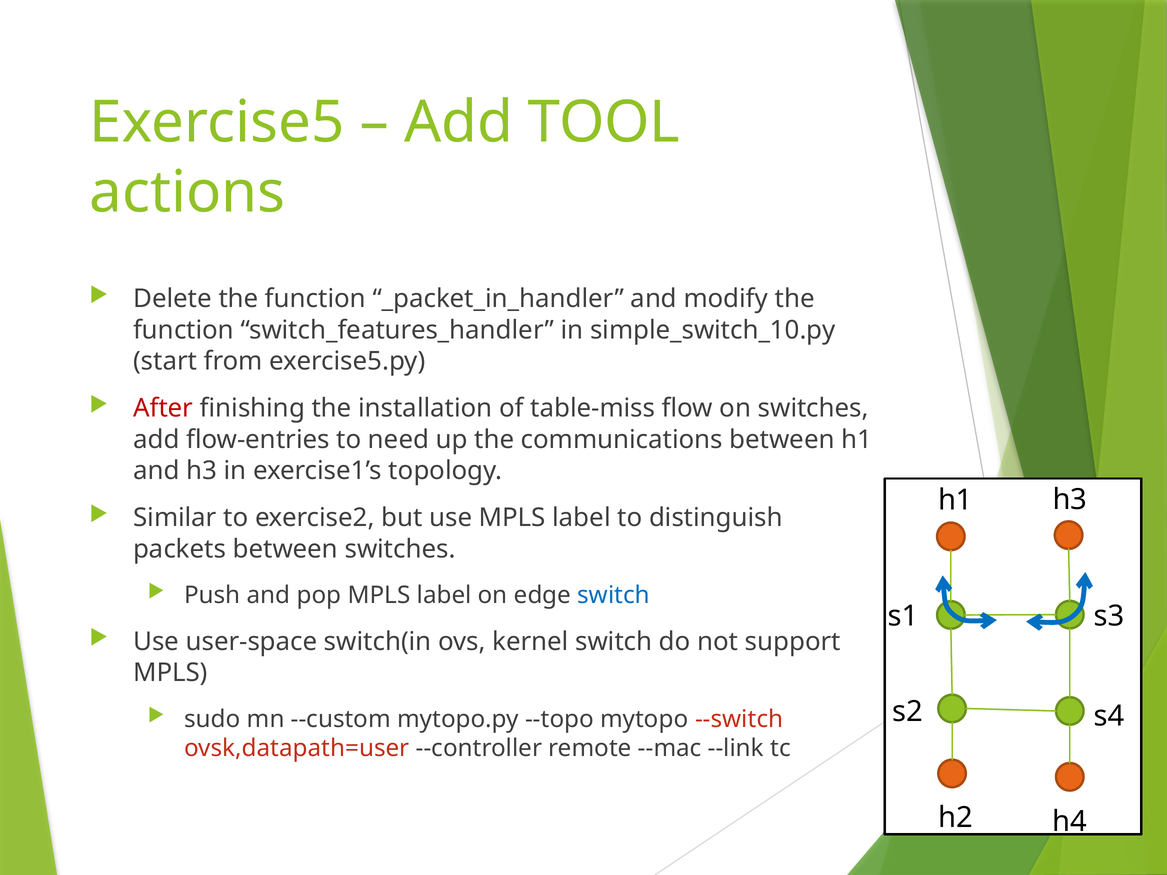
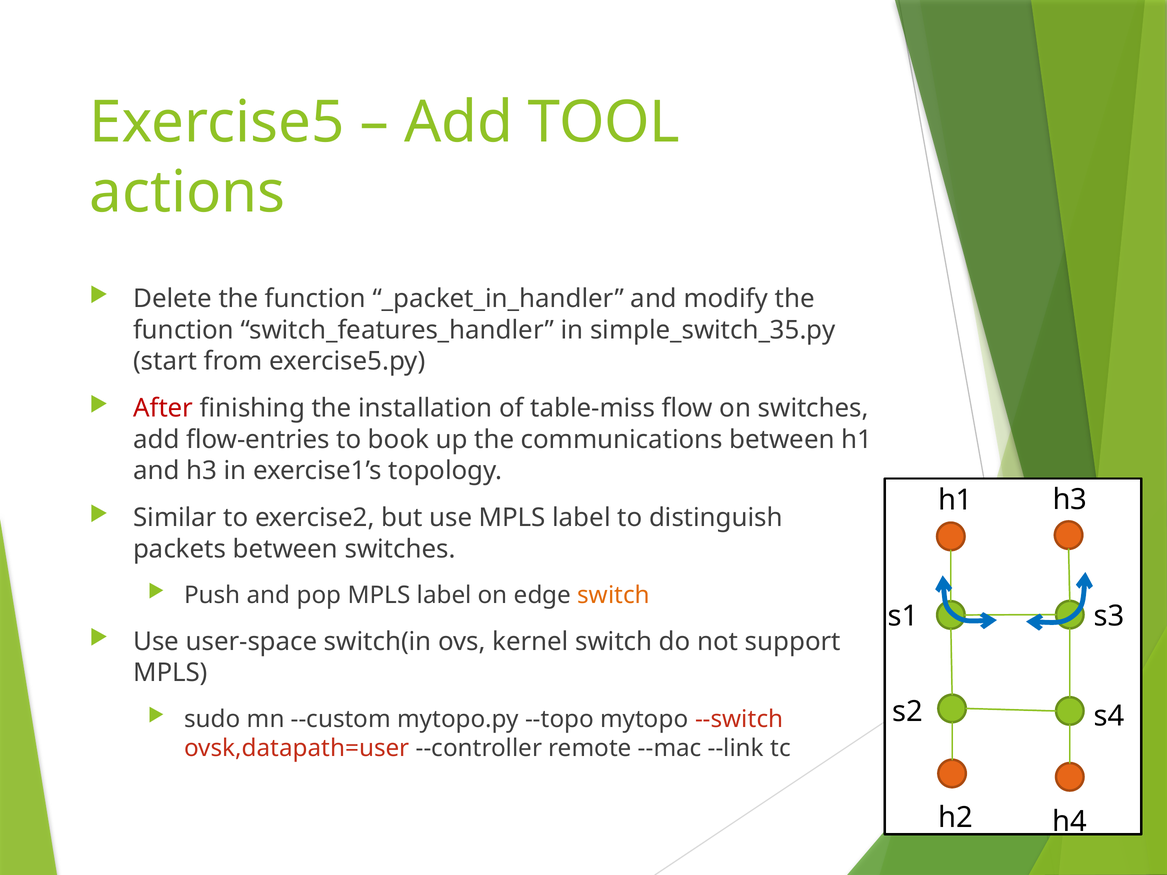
simple_switch_10.py: simple_switch_10.py -> simple_switch_35.py (713, 330)
need: need -> book (399, 440)
switch colour: blue -> orange (614, 595)
